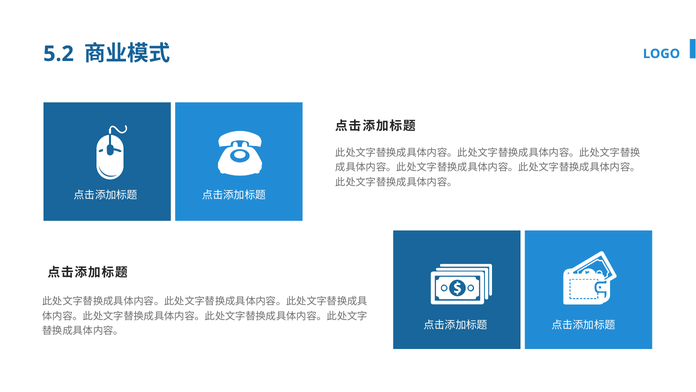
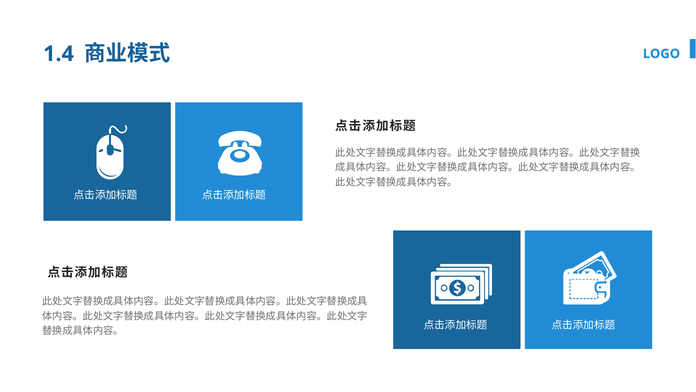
5.2: 5.2 -> 1.4 (59, 54)
